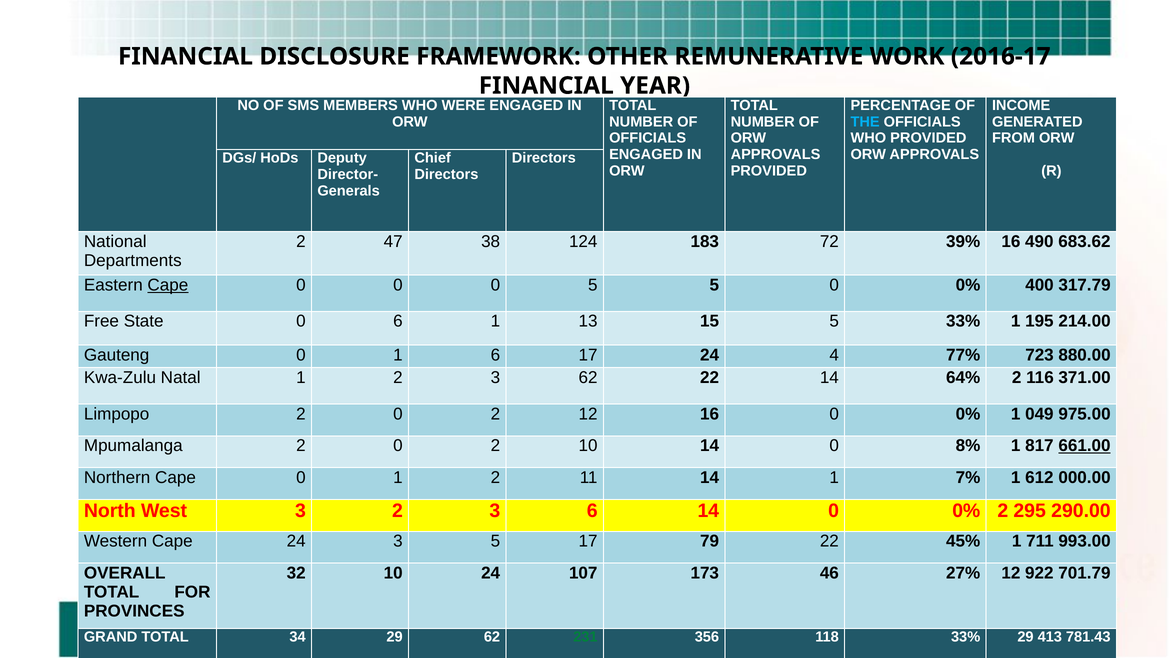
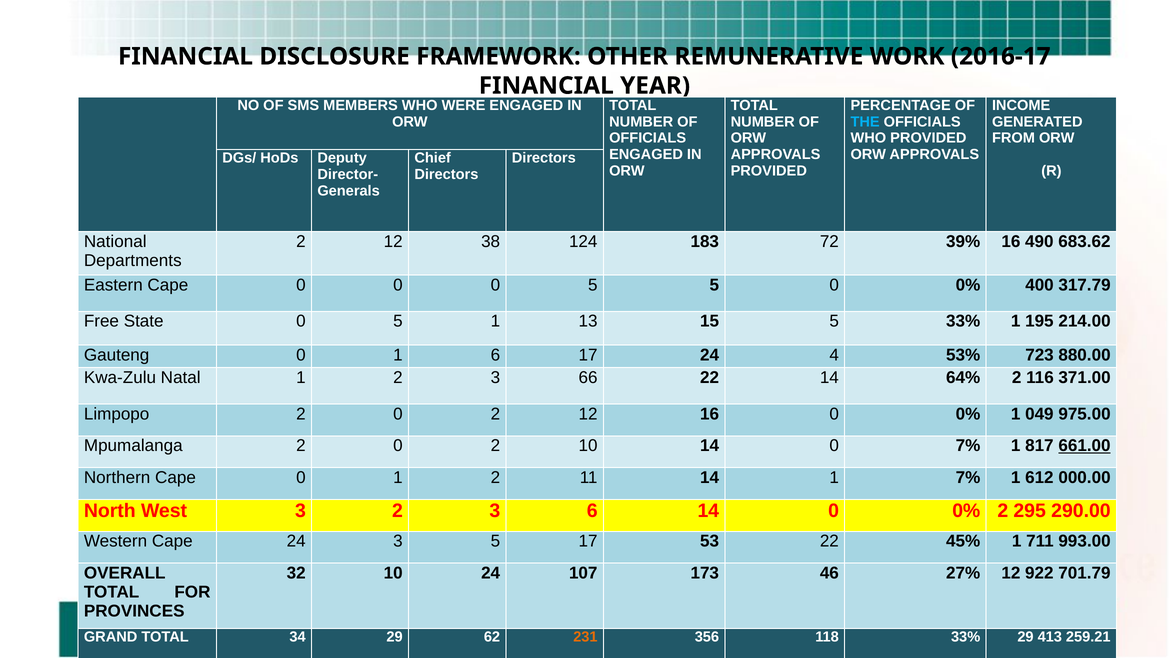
47: 47 -> 12 (393, 241)
Cape underline: present -> none (168, 285)
State 0 6: 6 -> 5 (398, 321)
77%: 77% -> 53% (963, 355)
3 62: 62 -> 66 (588, 377)
0 8%: 8% -> 7% (968, 446)
79: 79 -> 53 (710, 541)
231 colour: green -> orange (585, 637)
781.43: 781.43 -> 259.21 (1088, 637)
